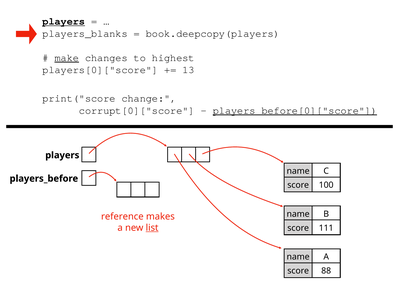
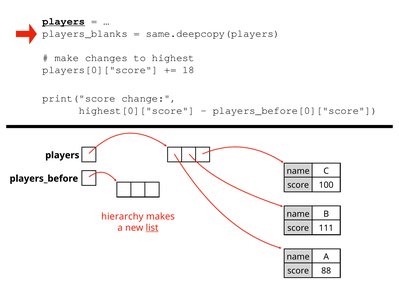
book.deepcopy(players: book.deepcopy(players -> same.deepcopy(players (213, 34)
make underline: present -> none (67, 58)
13: 13 -> 18 (188, 70)
corrupt[0]["score: corrupt[0]["score -> highest[0]["score (137, 111)
players_before[0]["score underline: present -> none (295, 111)
reference: reference -> hierarchy (122, 217)
